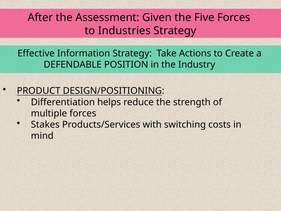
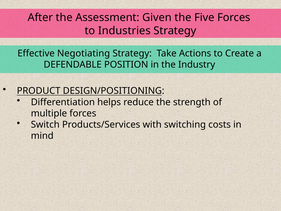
Information: Information -> Negotiating (84, 53)
Stakes: Stakes -> Switch (45, 124)
